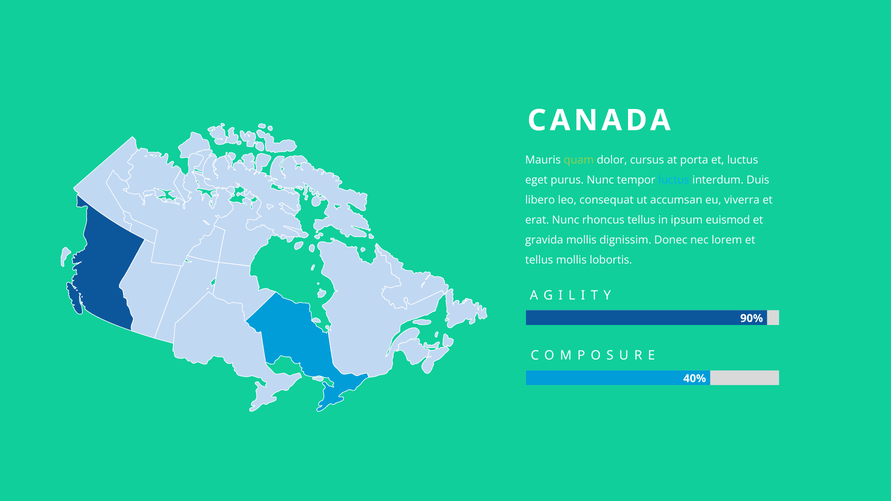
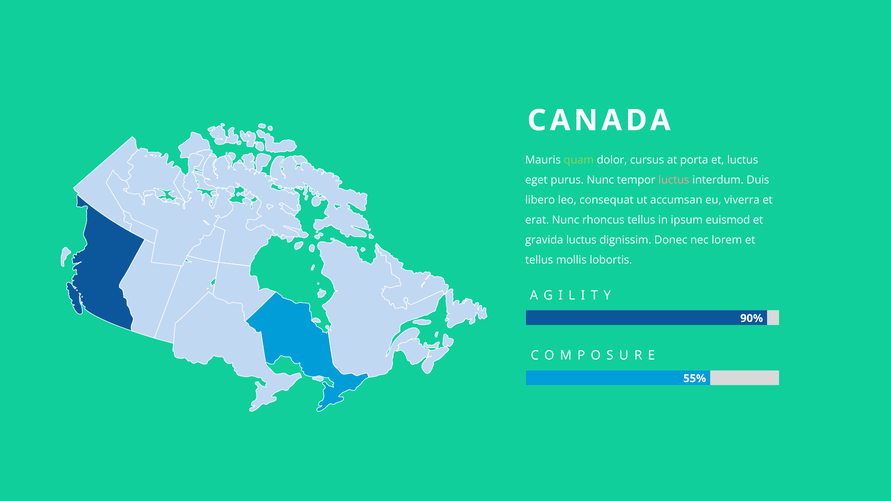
luctus colour: light blue -> pink (674, 180)
gravida mollis: mollis -> luctus (581, 240)
40%: 40% -> 55% (695, 379)
